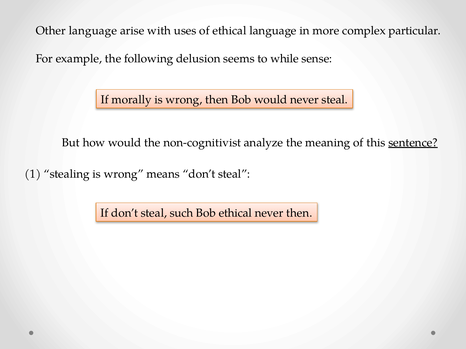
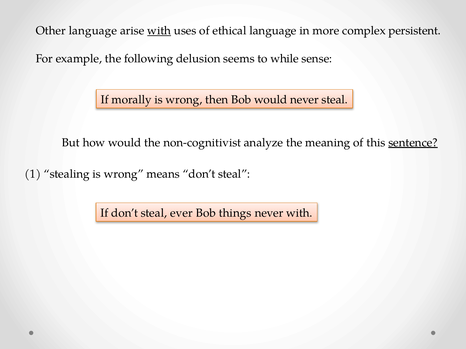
with underline: none -> present (159, 31)
particular: particular -> persistent (415, 31)
such: such -> ever (181, 213)
Bob ethical: ethical -> things (235, 213)
never then: then -> with (299, 213)
